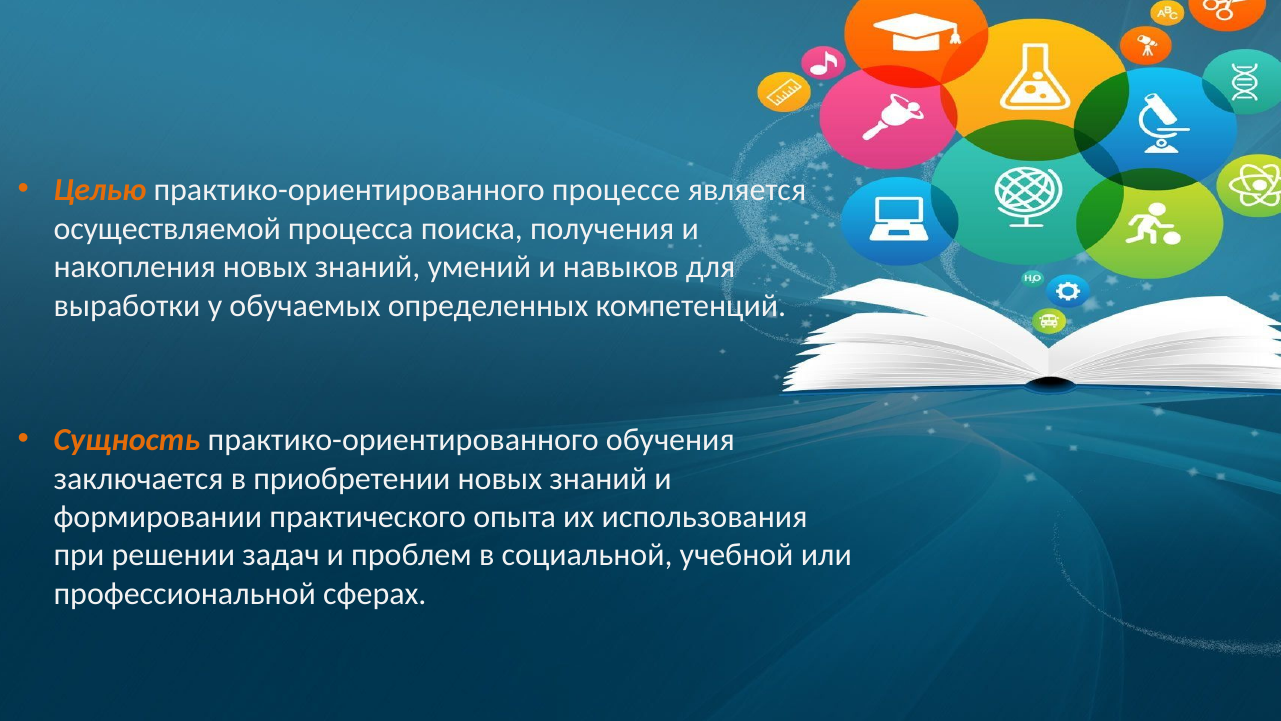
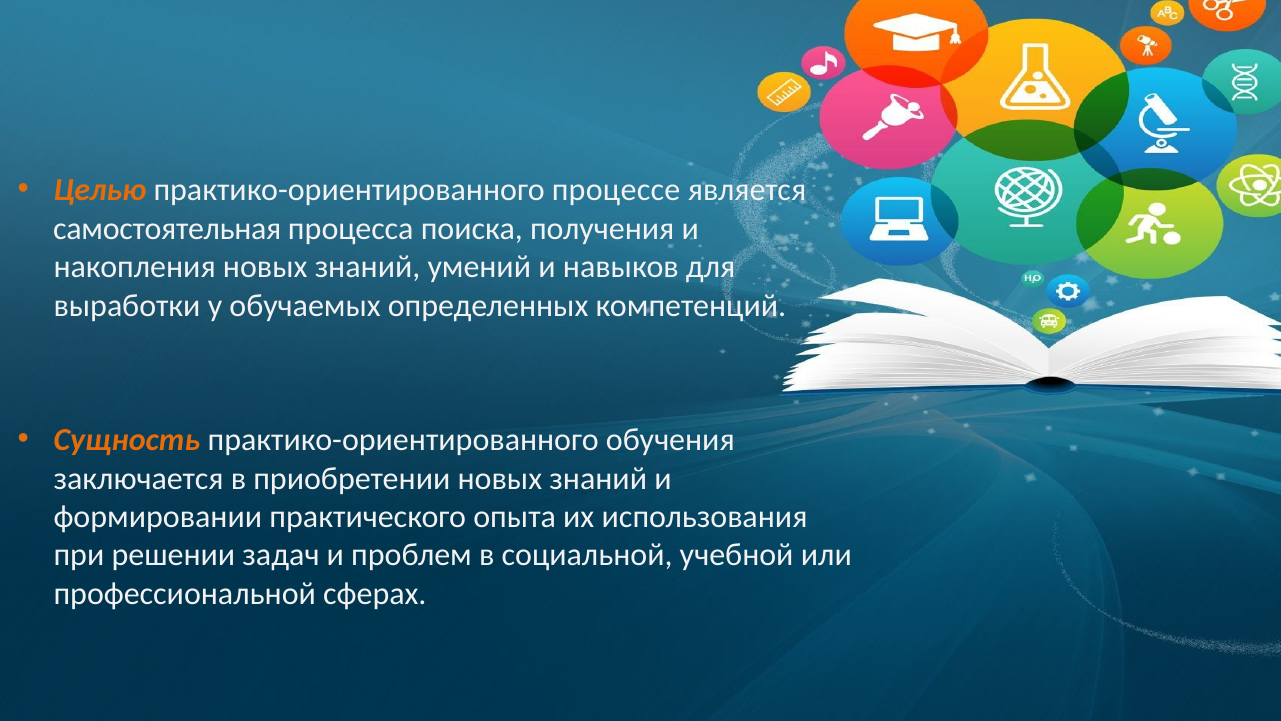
осуществляемой: осуществляемой -> самостоятельная (167, 228)
